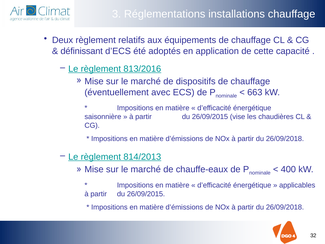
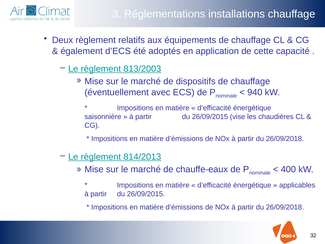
définissant: définissant -> également (82, 51)
813/2016: 813/2016 -> 813/2003 (142, 69)
663: 663 -> 940 (255, 92)
